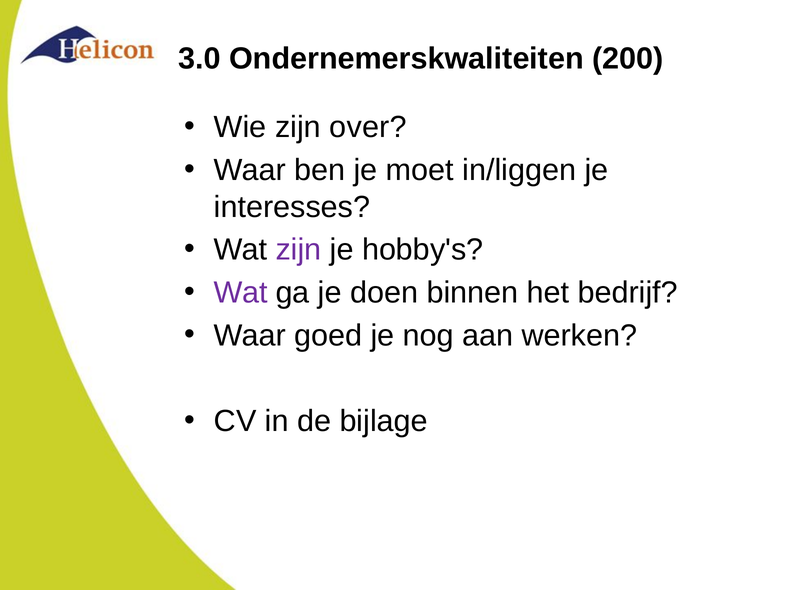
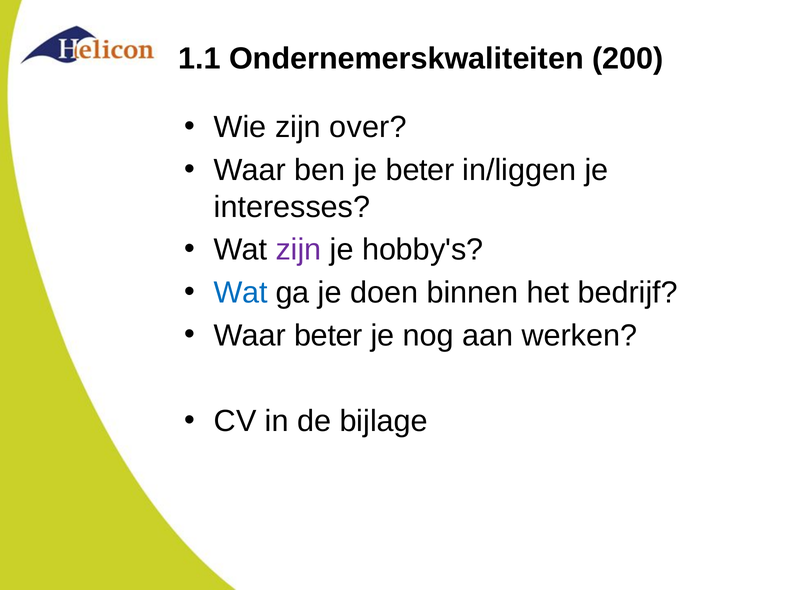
3.0: 3.0 -> 1.1 (199, 59)
je moet: moet -> beter (420, 170)
Wat colour: purple -> blue (241, 293)
Waar goed: goed -> beter (328, 336)
